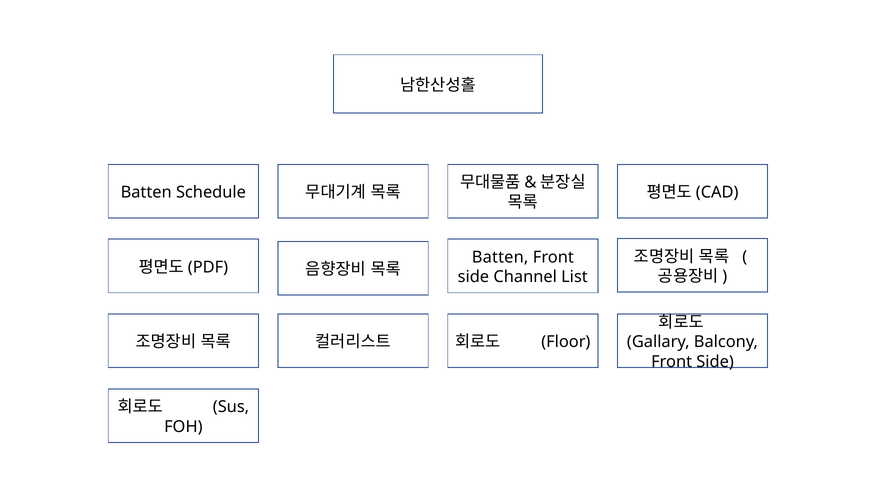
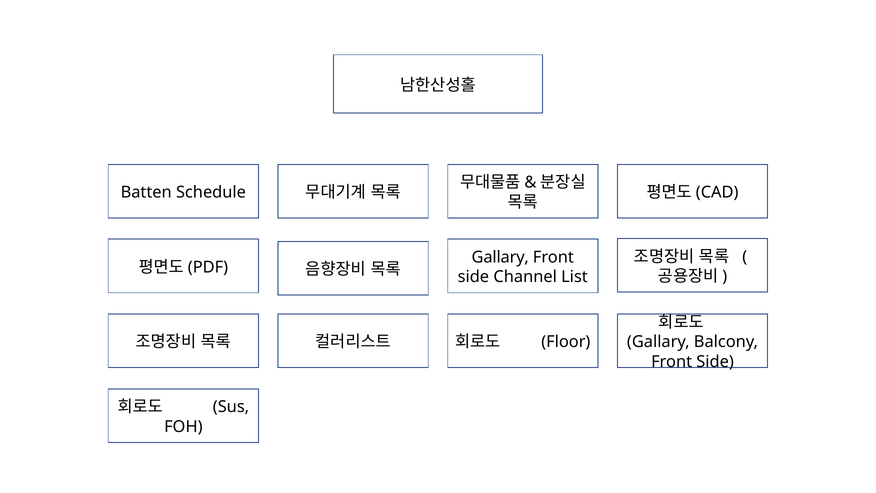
Batten: Batten -> Gallary (500, 257)
